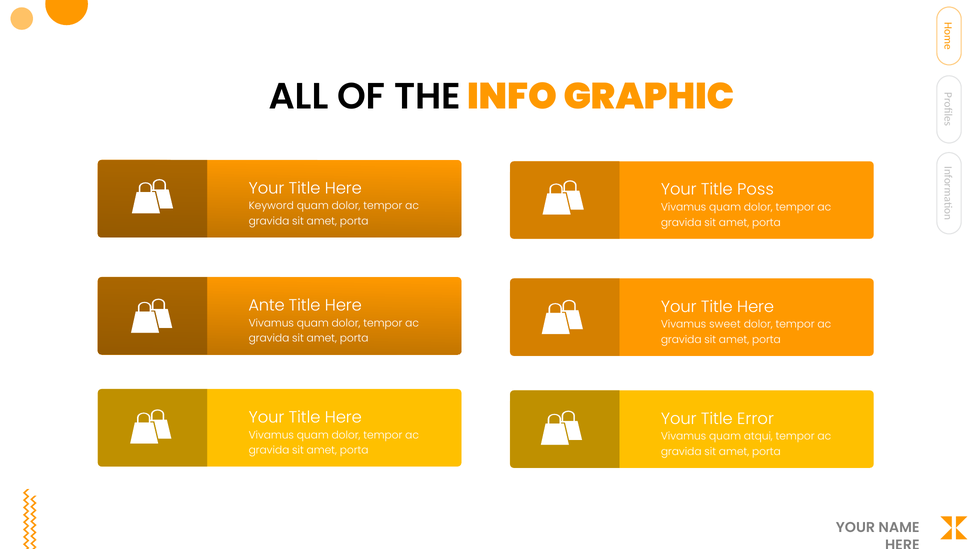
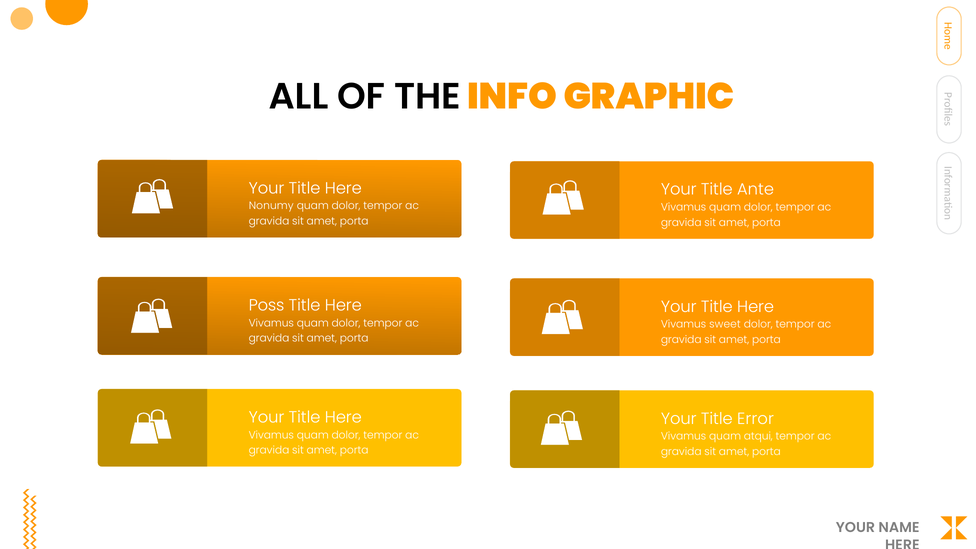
Poss: Poss -> Ante (756, 190)
Keyword: Keyword -> Nonumy (271, 206)
Ante: Ante -> Poss (267, 305)
